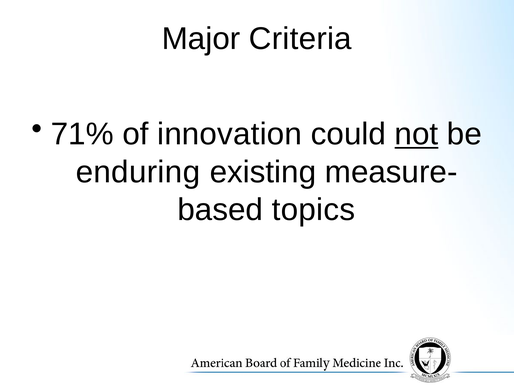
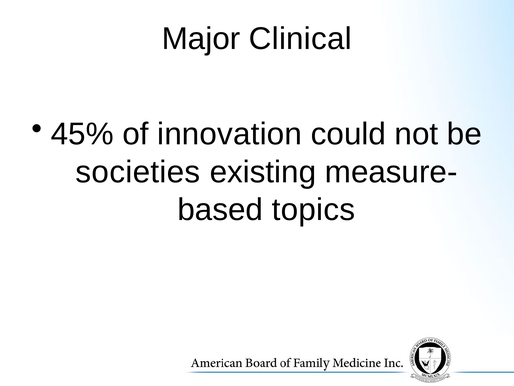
Criteria: Criteria -> Clinical (300, 39)
71%: 71% -> 45% (82, 134)
not underline: present -> none (416, 134)
enduring: enduring -> societies (138, 172)
